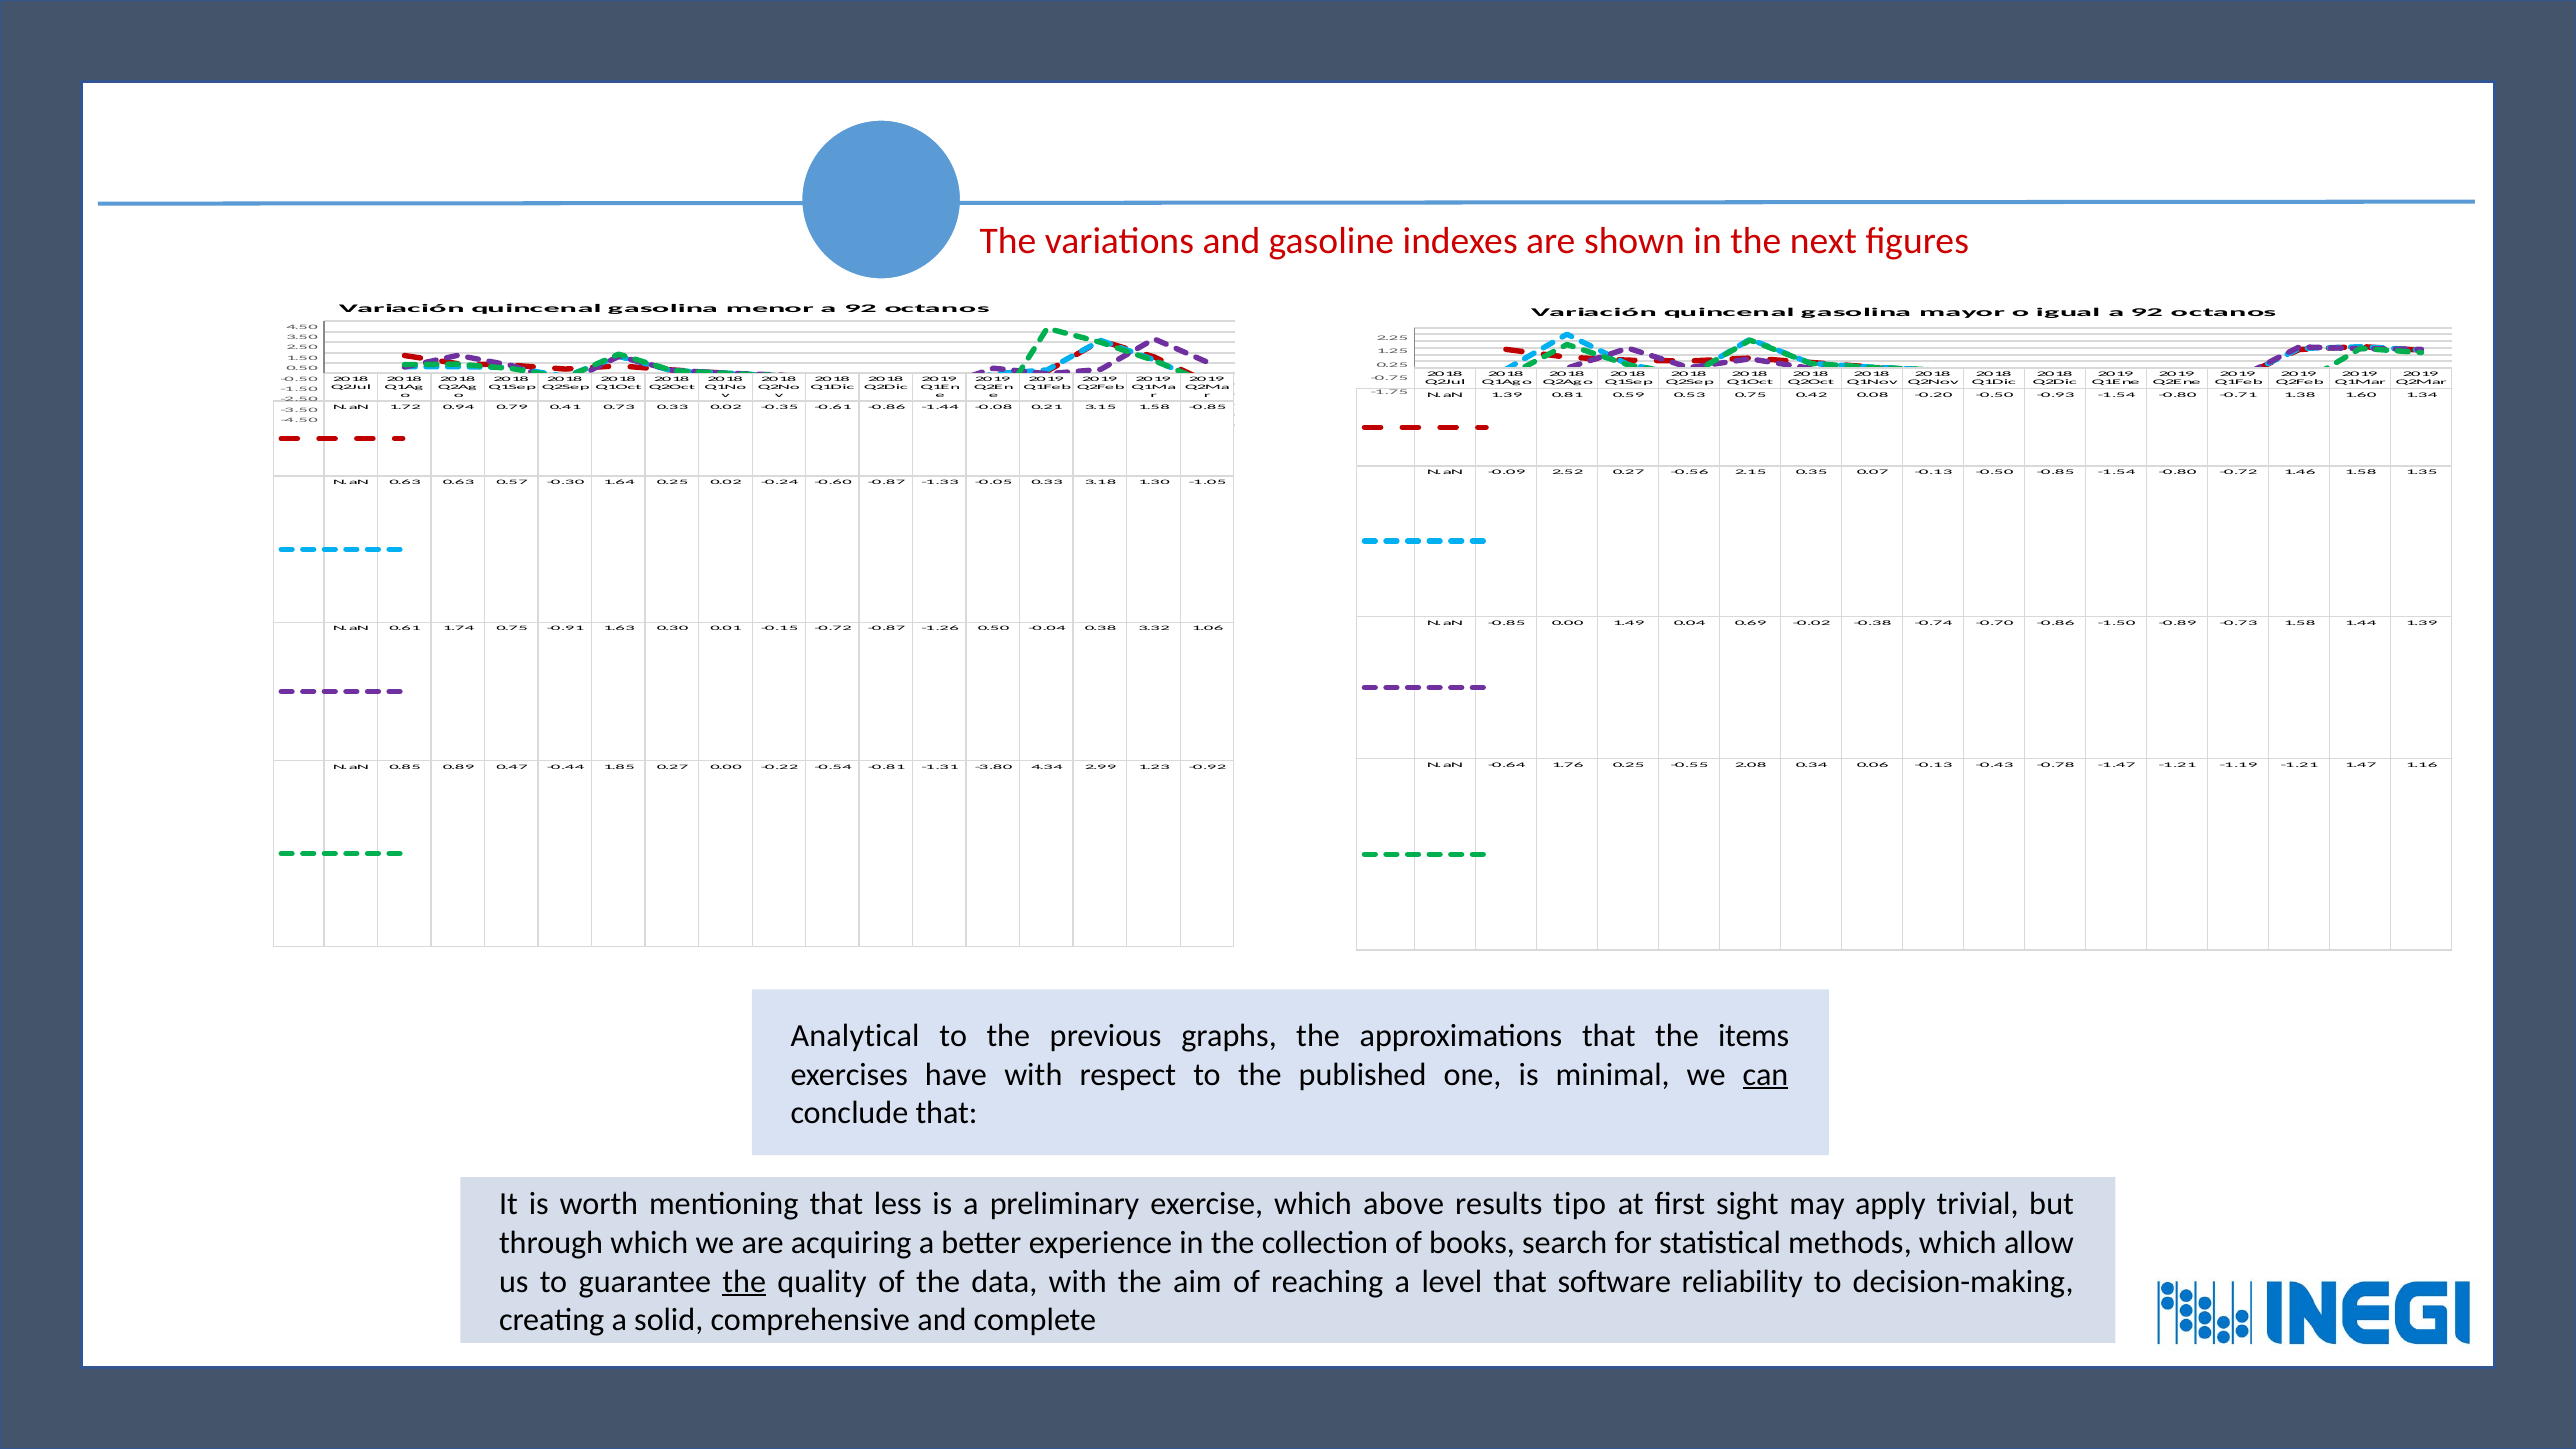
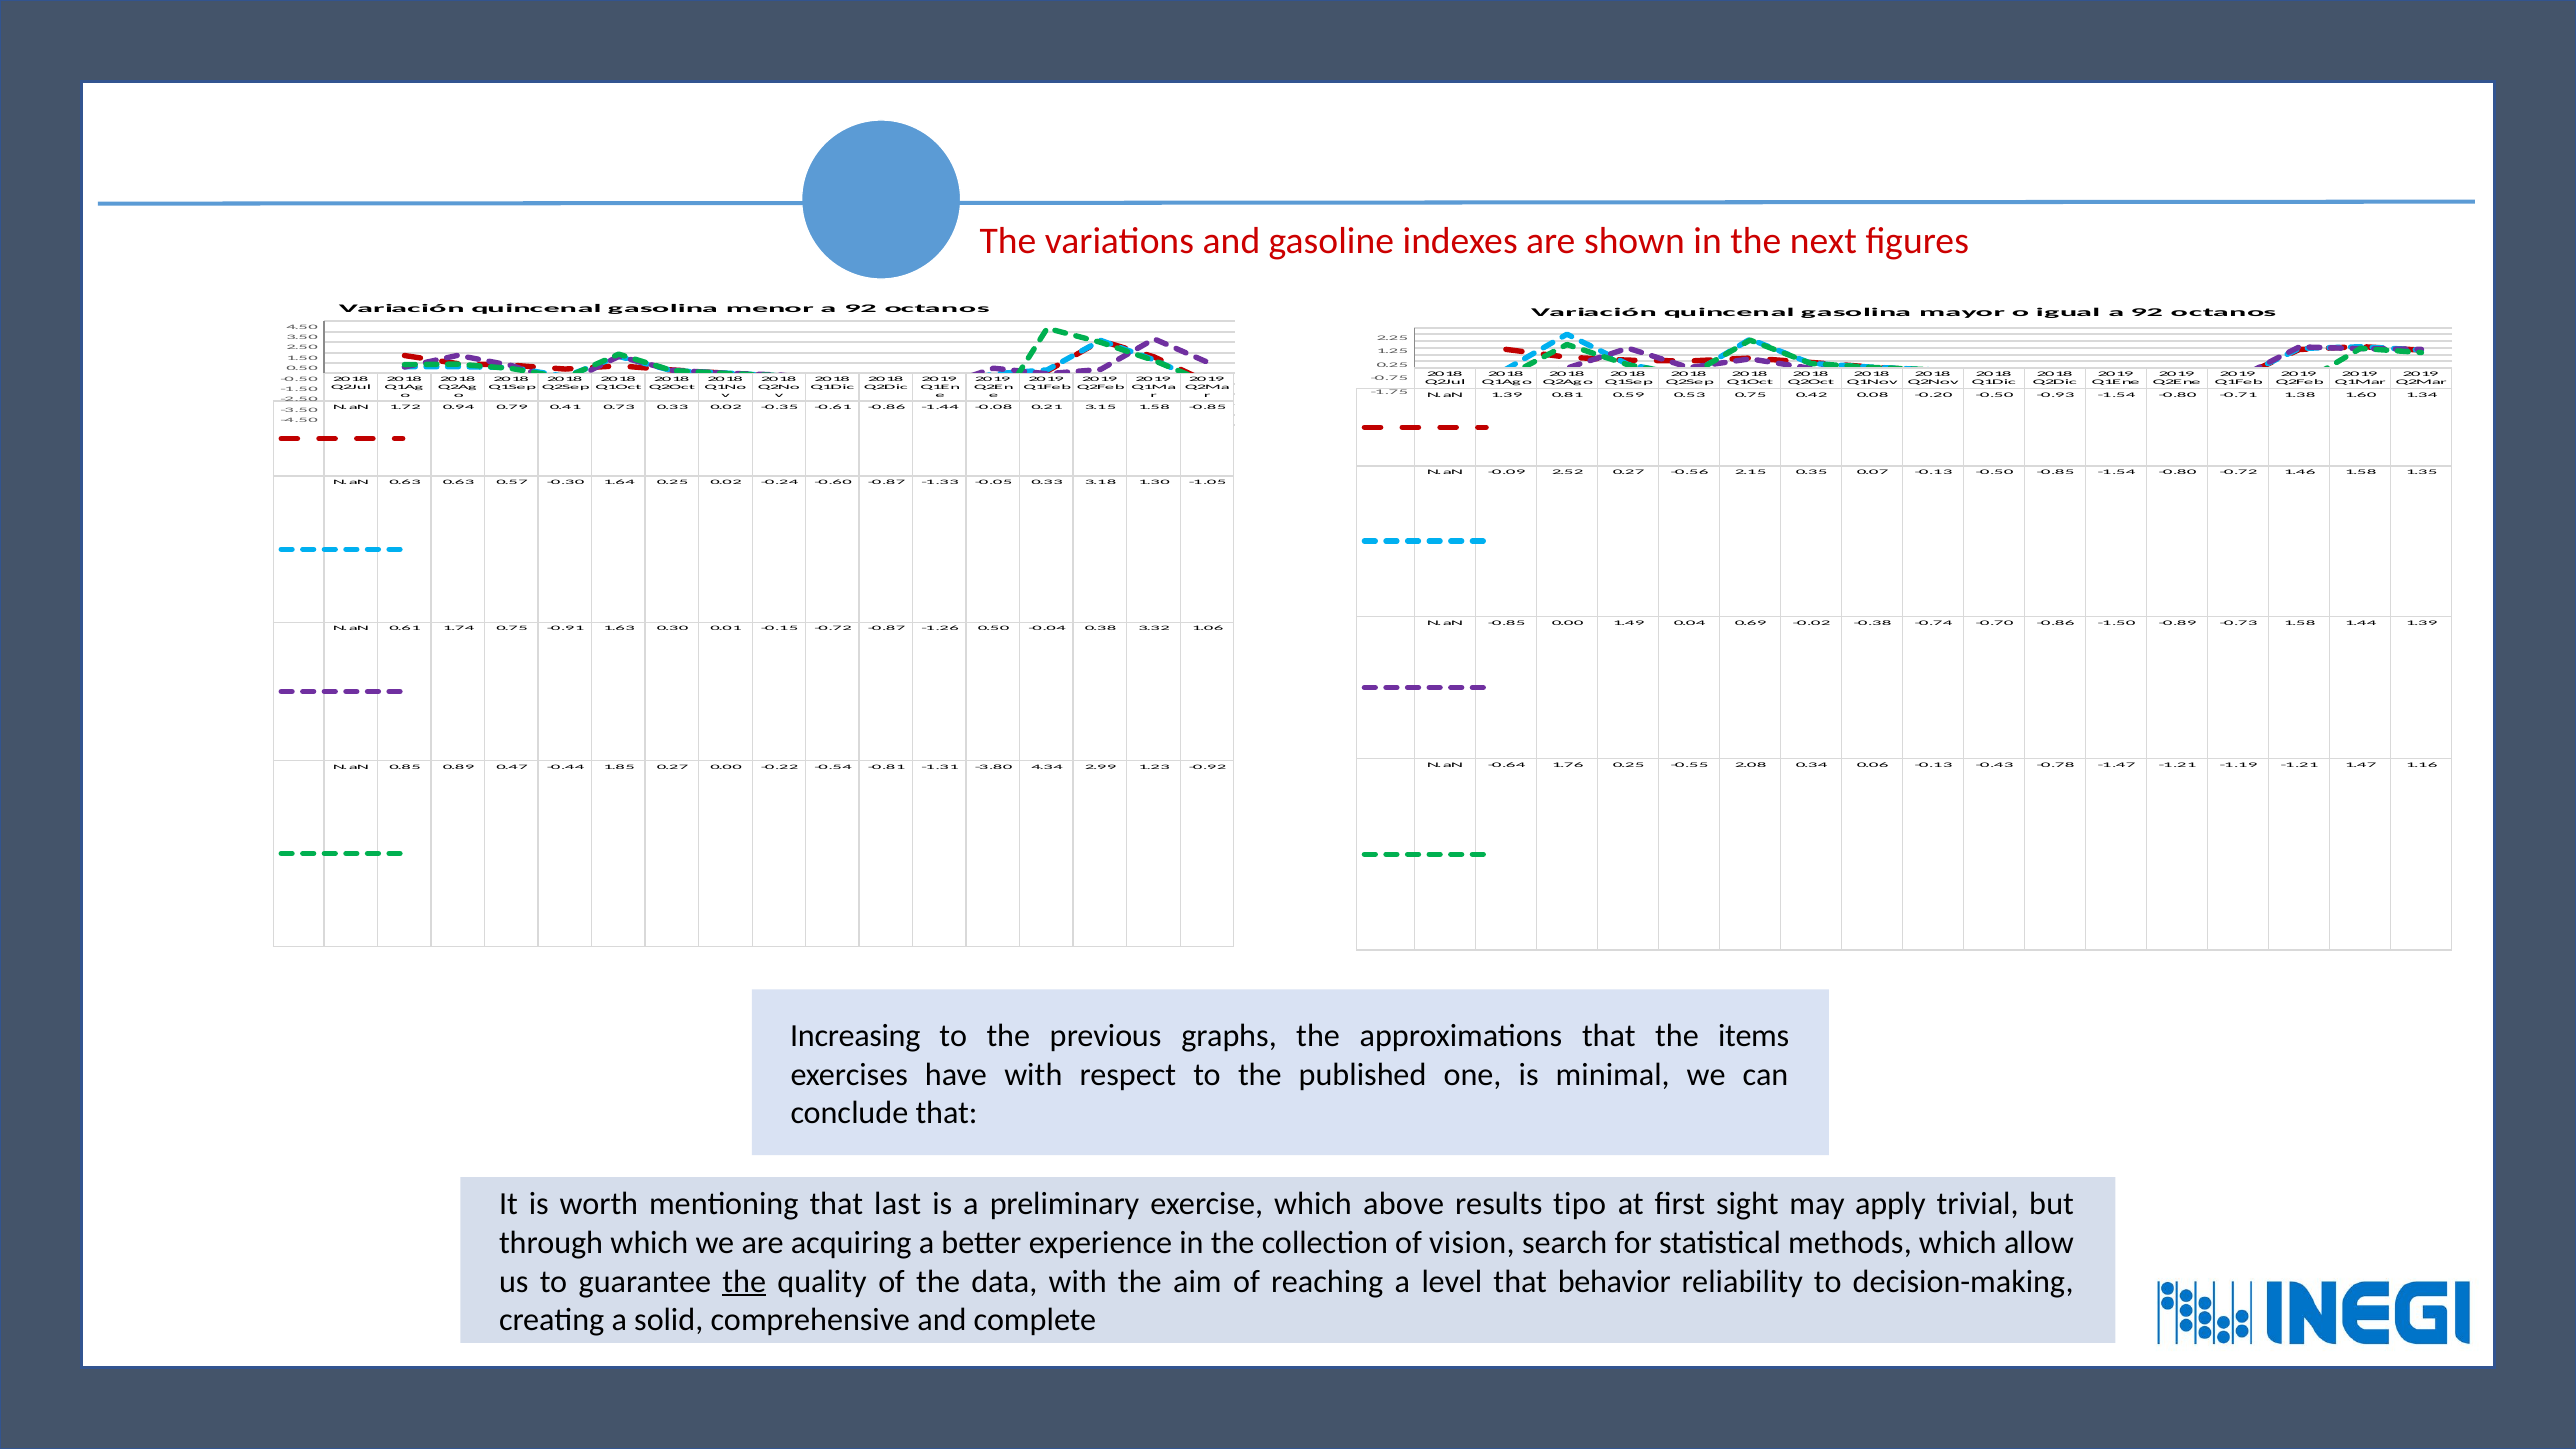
Analytical: Analytical -> Increasing (855, 1036)
can underline: present -> none (1766, 1074)
less: less -> last (898, 1204)
books: books -> vision (1472, 1243)
software: software -> behavior (1614, 1282)
